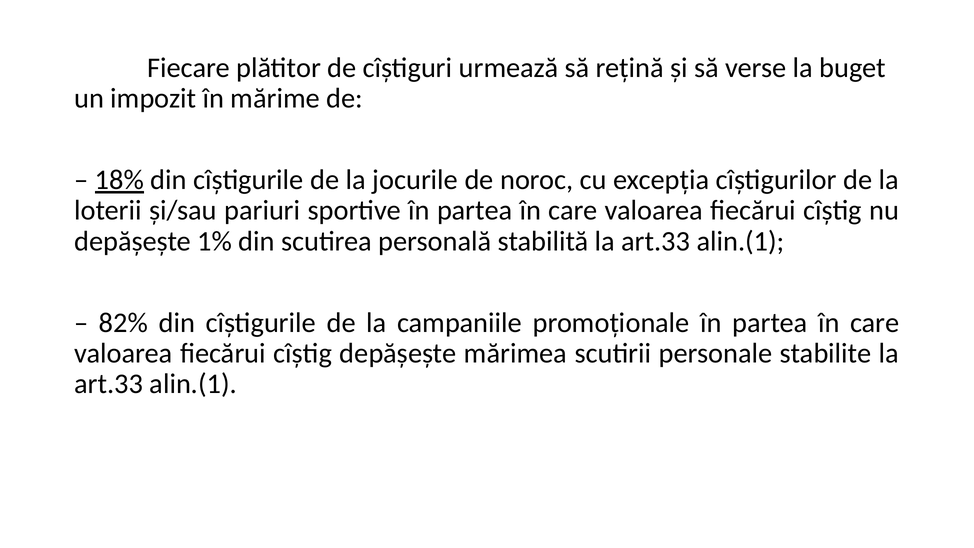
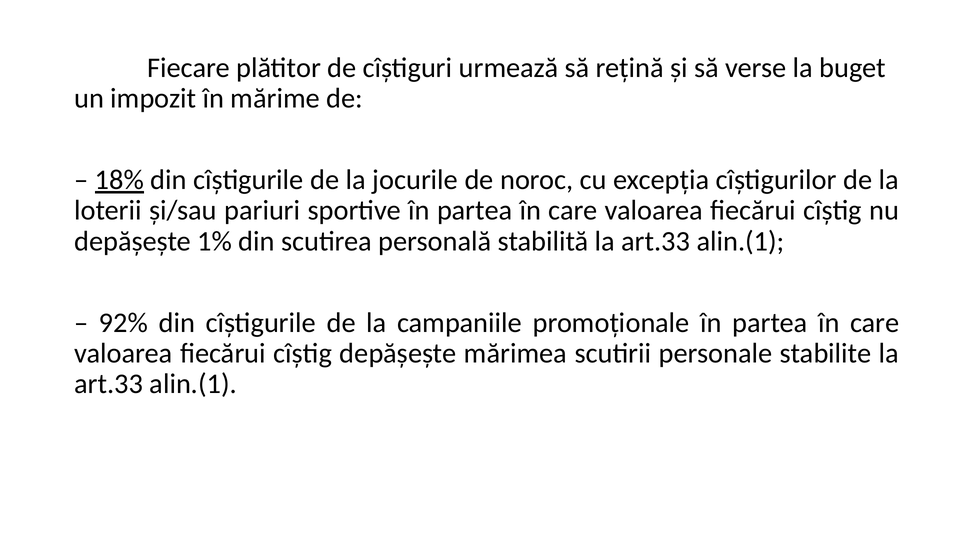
82%: 82% -> 92% (124, 323)
